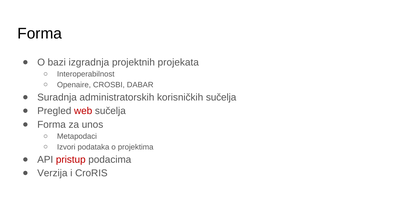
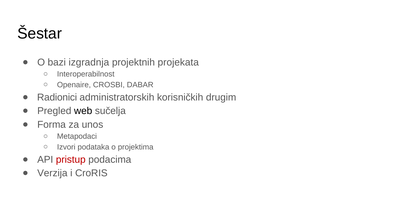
Forma: Forma -> Šestar (40, 34)
Suradnja: Suradnja -> Radionici (57, 97)
korisničkih sučelja: sučelja -> drugim (221, 97)
web colour: red -> black (83, 111)
